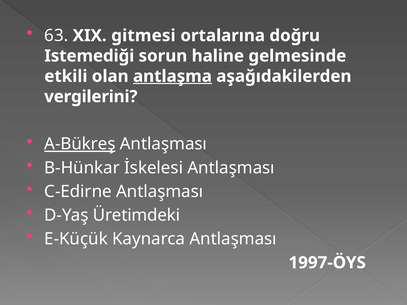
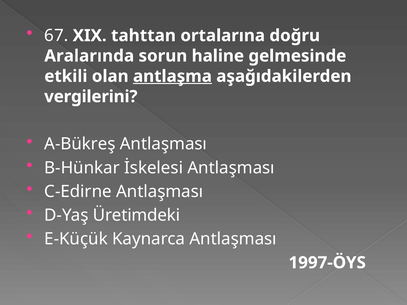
63: 63 -> 67 (56, 36)
gitmesi: gitmesi -> tahttan (144, 36)
Istemediği: Istemediği -> Aralarında (89, 56)
A-Bükreş underline: present -> none (80, 144)
